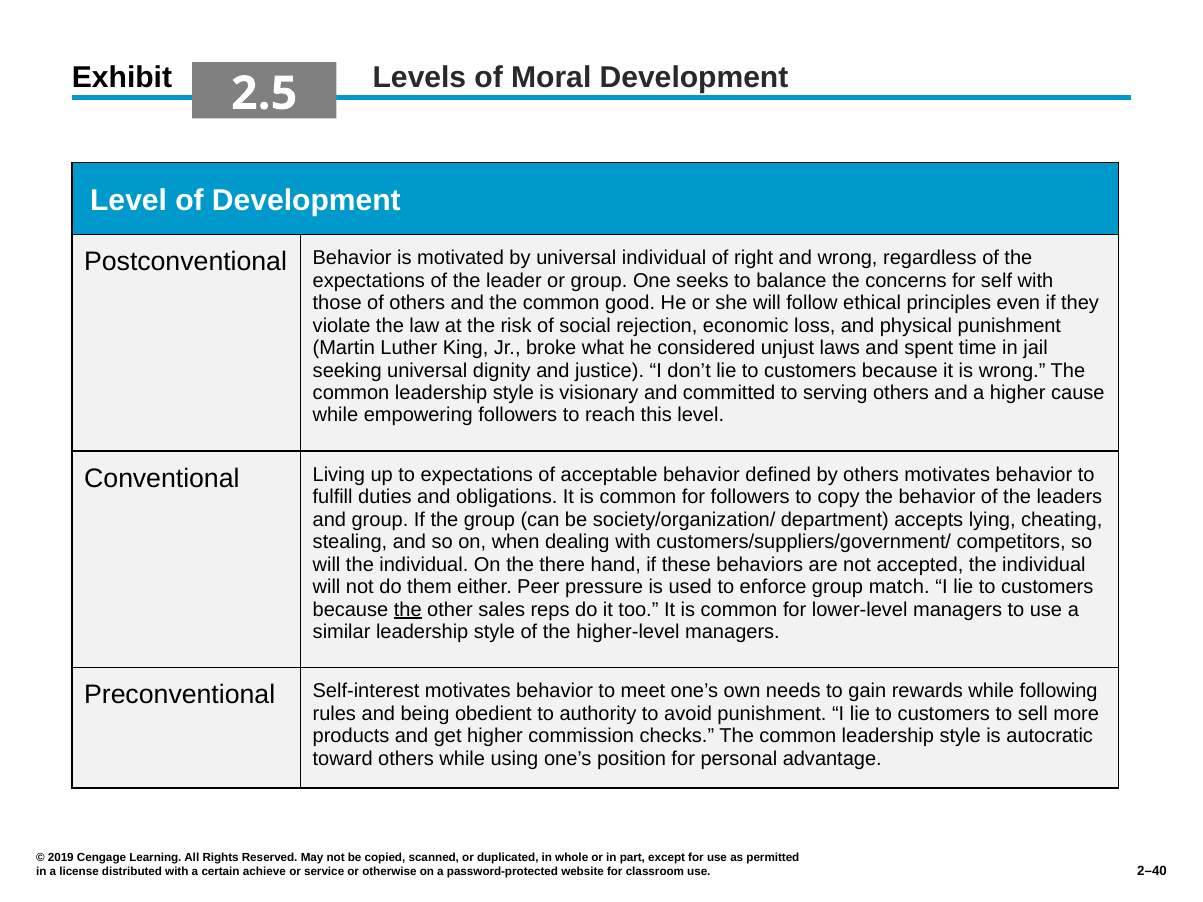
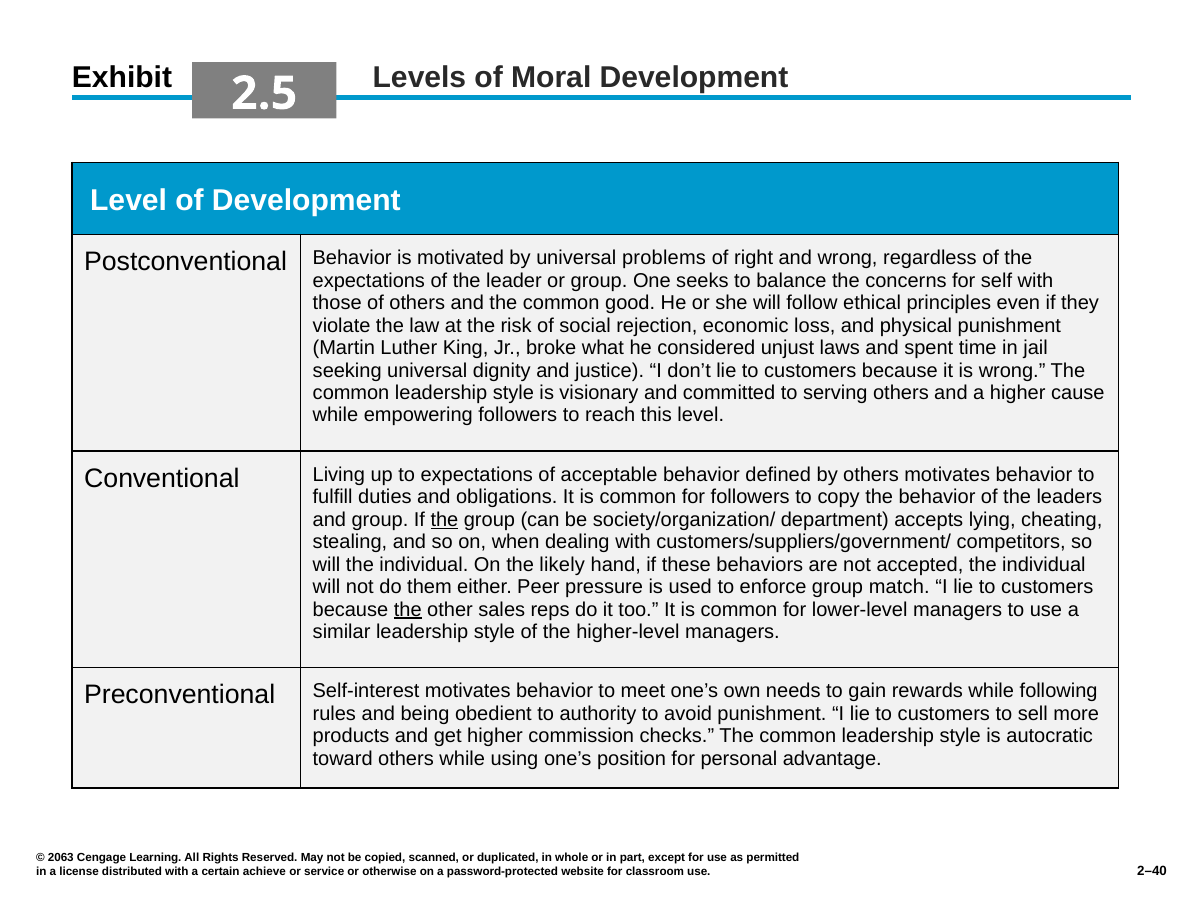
universal individual: individual -> problems (664, 258)
the underline: none -> present (444, 520)
there: there -> likely (562, 565)
2019: 2019 -> 2063 (61, 858)
